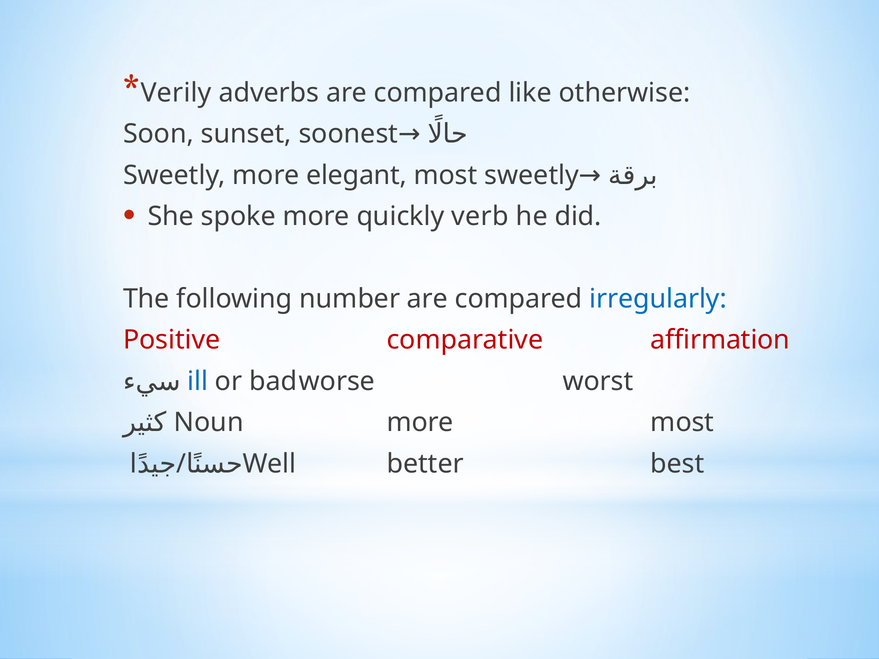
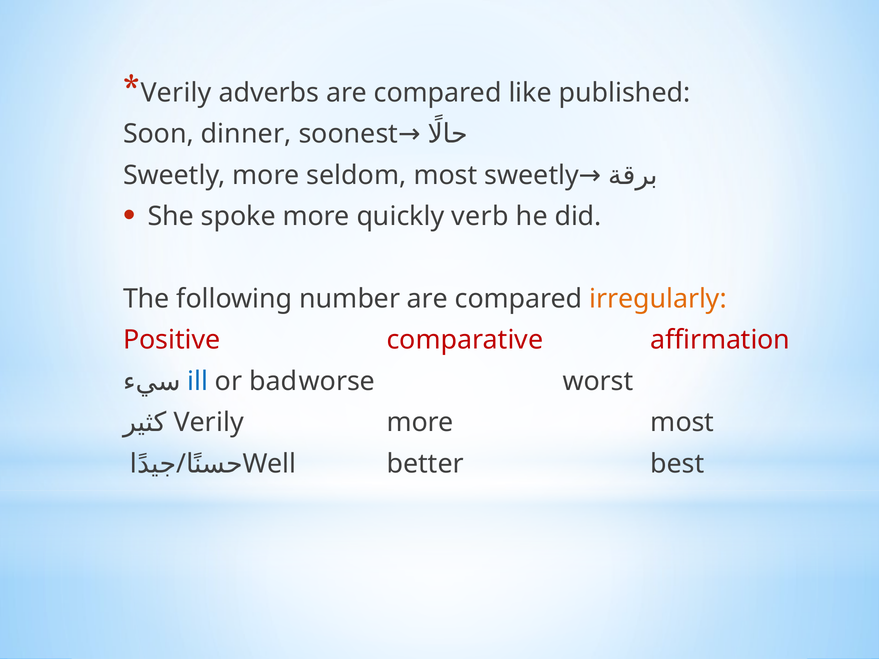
otherwise: otherwise -> published (625, 93)
sunset: sunset -> dinner (246, 134)
elegant: elegant -> seldom (356, 175)
irregularly colour: blue -> orange (658, 299)
Noun: Noun -> Verily (209, 423)
